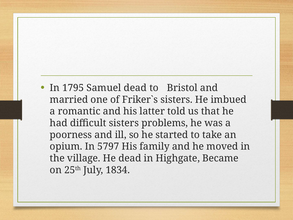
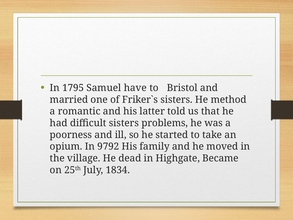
Samuel dead: dead -> have (135, 88)
imbued: imbued -> method (229, 100)
5797: 5797 -> 9792 (108, 146)
